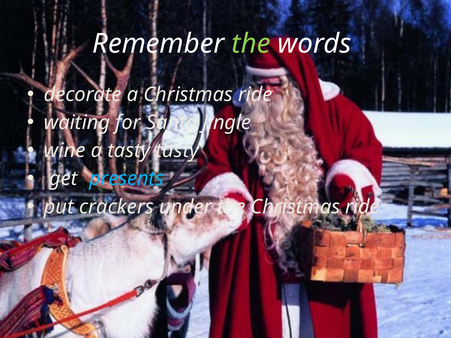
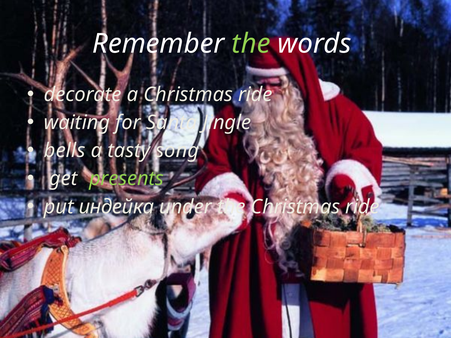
wine: wine -> bells (65, 151)
tasty tasty: tasty -> song (177, 151)
presents colour: light blue -> light green (127, 179)
crackers: crackers -> индейка (117, 207)
